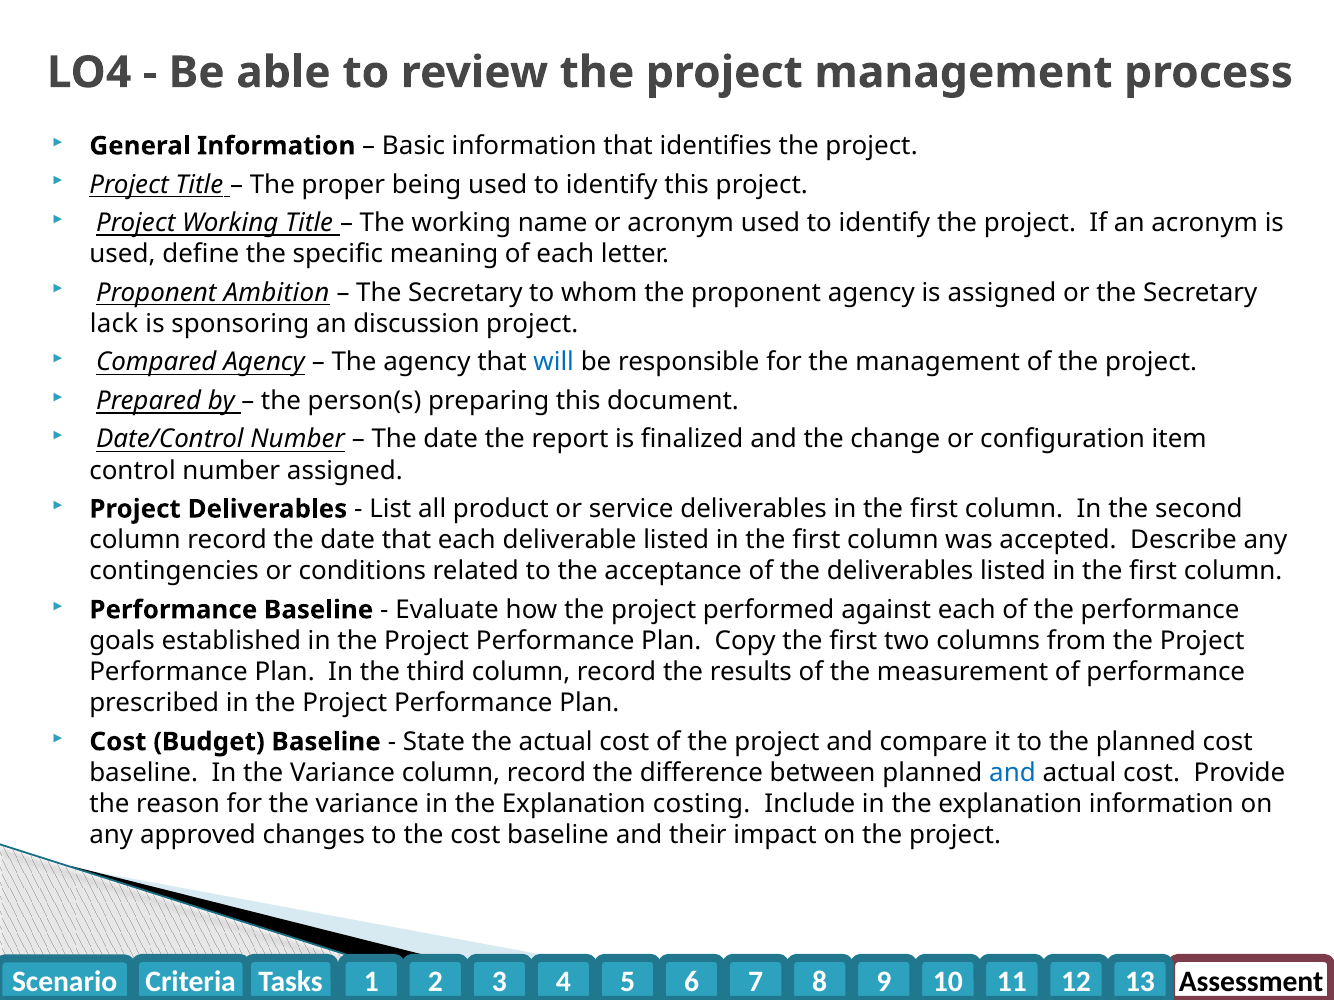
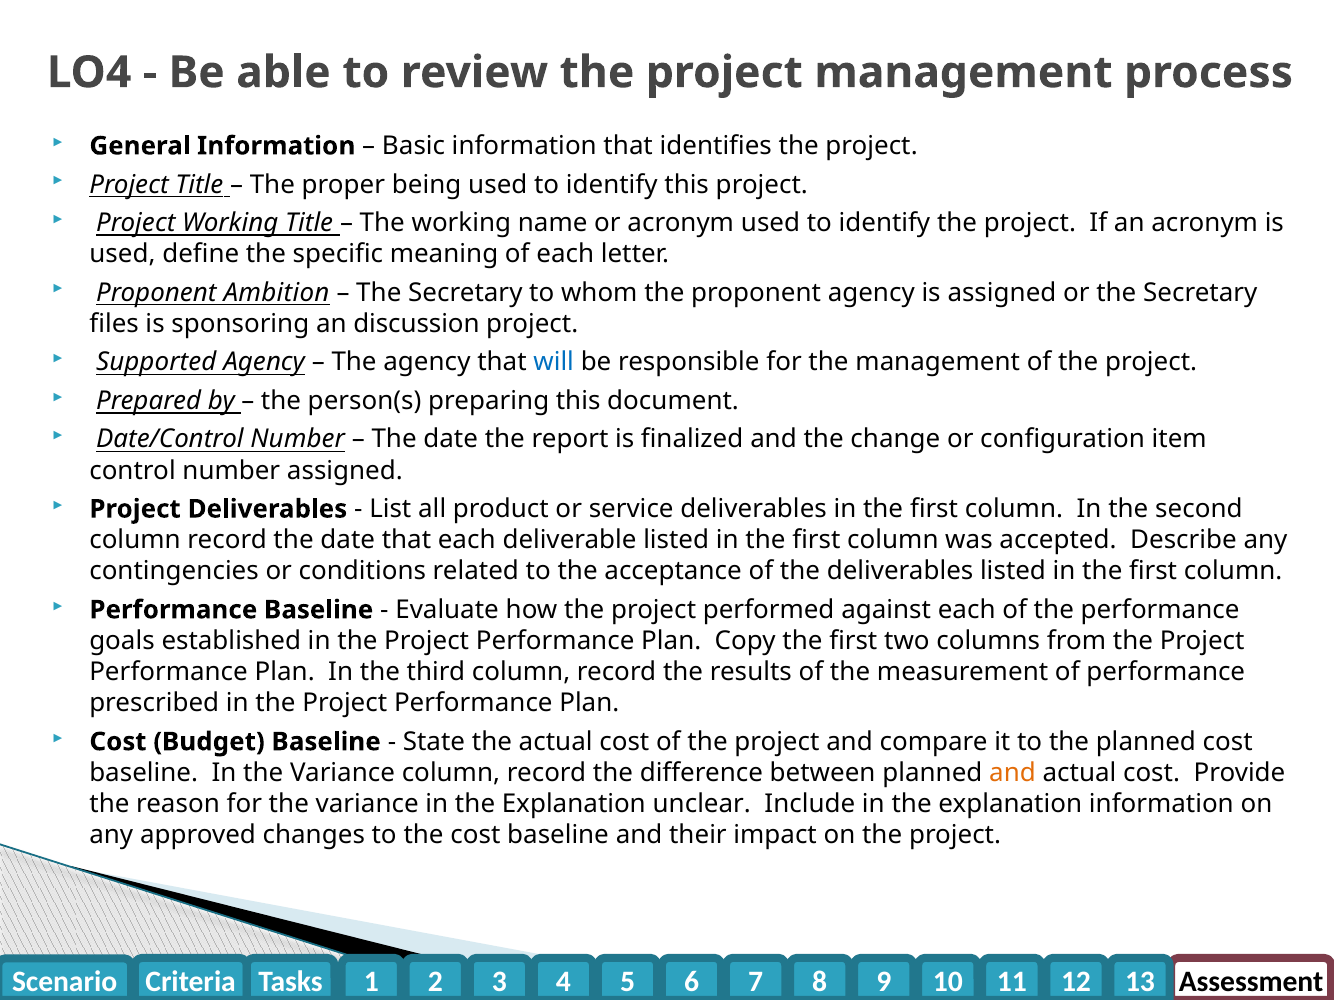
lack: lack -> files (114, 324)
Compared: Compared -> Supported (156, 362)
and colour: blue -> orange (1012, 773)
costing: costing -> unclear (702, 804)
